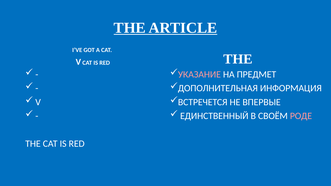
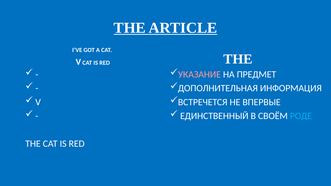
РОДЕ colour: pink -> light blue (301, 116)
